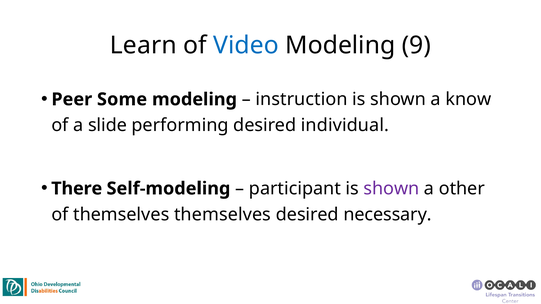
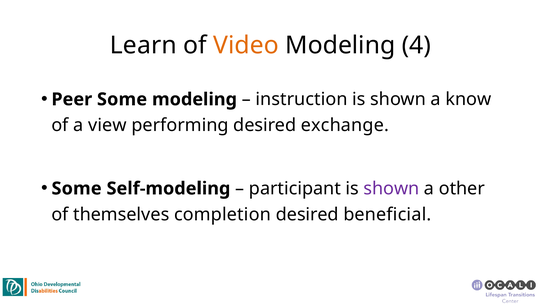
Video colour: blue -> orange (246, 45)
9: 9 -> 4 (416, 45)
slide: slide -> view (107, 125)
individual: individual -> exchange (345, 125)
There: There -> Some (77, 189)
themselves themselves: themselves -> completion (222, 215)
necessary: necessary -> beneficial (387, 215)
